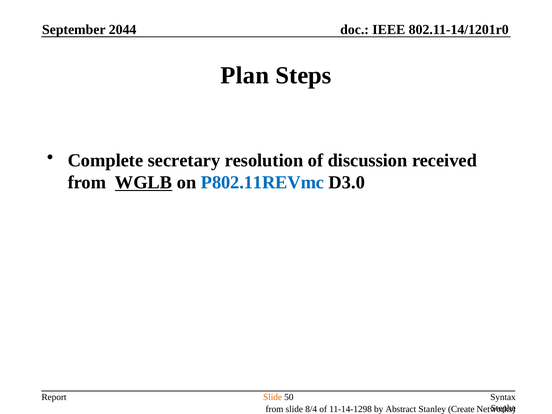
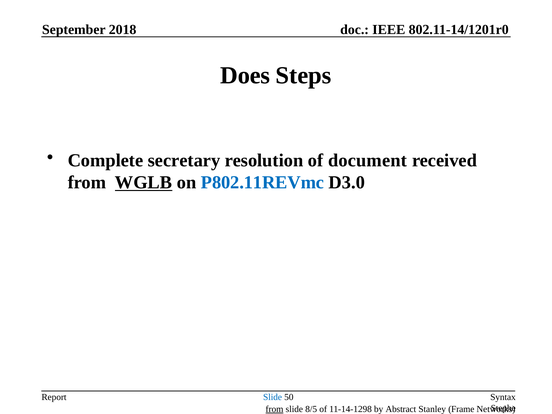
2044: 2044 -> 2018 (123, 29)
Plan: Plan -> Does (245, 75)
discussion: discussion -> document (367, 160)
Slide colour: orange -> blue (273, 397)
from underline: none -> present (274, 409)
8/4: 8/4 -> 8/5 (311, 409)
Create: Create -> Frame (461, 409)
